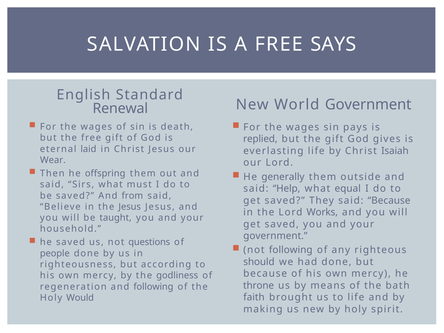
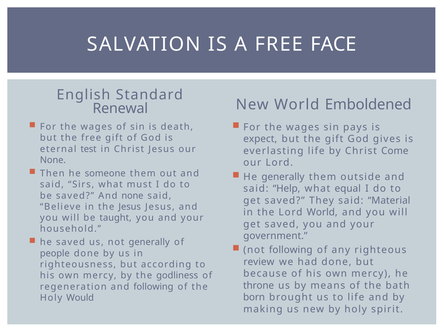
SAYS: SAYS -> FACE (334, 44)
World Government: Government -> Emboldened (368, 105)
replied: replied -> expect (260, 139)
laid: laid -> test (89, 149)
Isaiah: Isaiah -> Come (395, 151)
Wear: Wear -> None (53, 160)
offspring: offspring -> someone (105, 173)
And from: from -> none (132, 196)
said Because: Because -> Material (389, 200)
Lord Works: Works -> World (322, 212)
not questions: questions -> generally (149, 242)
should: should -> review (259, 262)
faith: faith -> born (254, 297)
